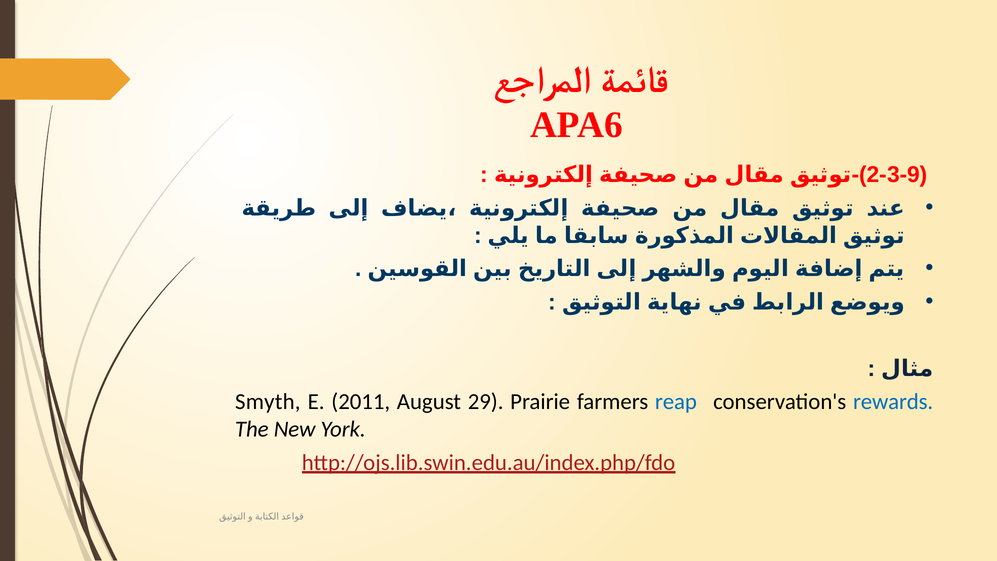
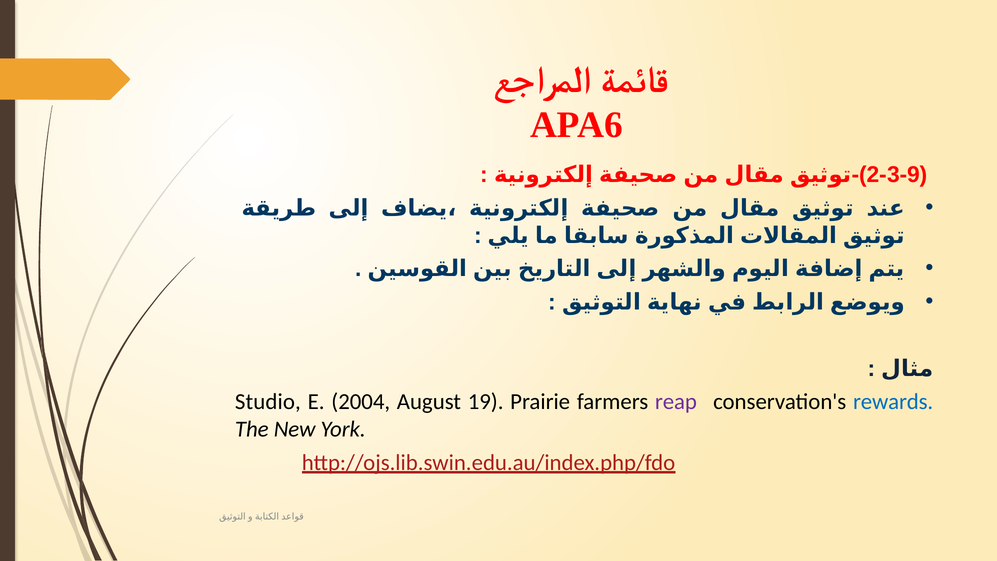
Smyth: Smyth -> Studio (268, 402)
2011: 2011 -> 2004 (361, 402)
29: 29 -> 19 (486, 402)
reap colour: blue -> purple (676, 402)
